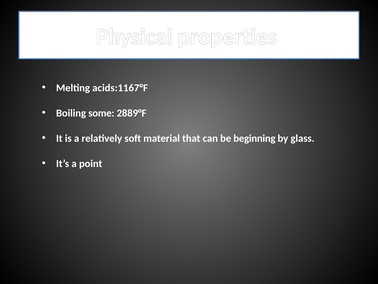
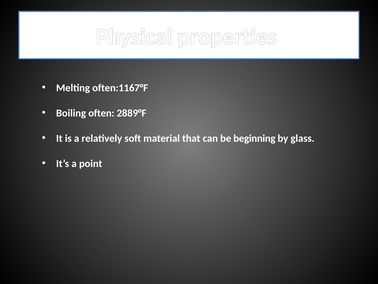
acids:1167°F: acids:1167°F -> often:1167°F (120, 88)
some: some -> often (101, 113)
